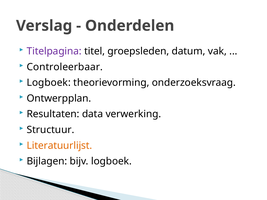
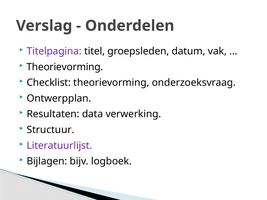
Controleerbaar: Controleerbaar -> Theorievorming (65, 67)
Logboek: Logboek -> Checklist (49, 83)
Literatuurlijst colour: orange -> purple (59, 146)
